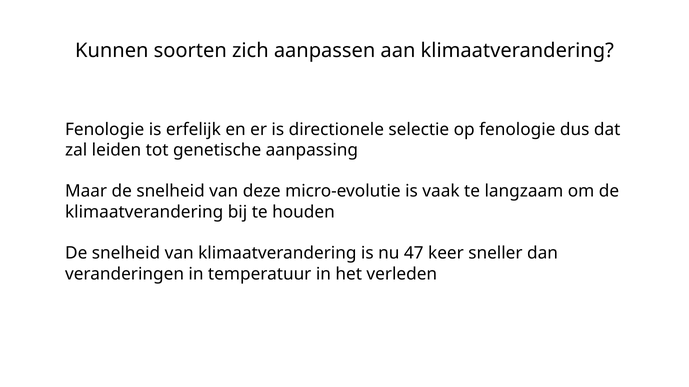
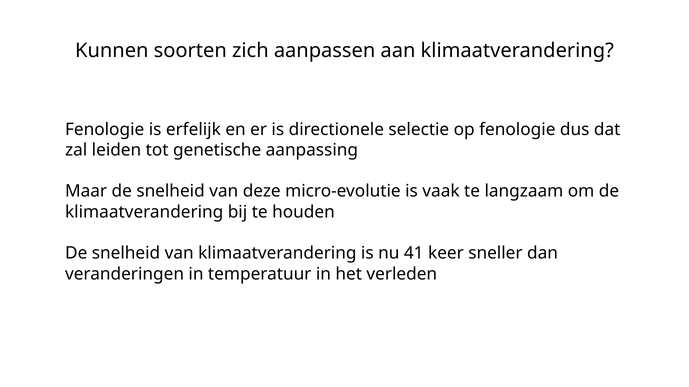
47: 47 -> 41 (414, 254)
